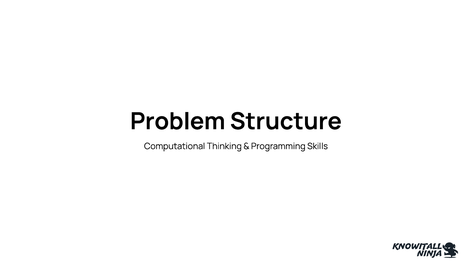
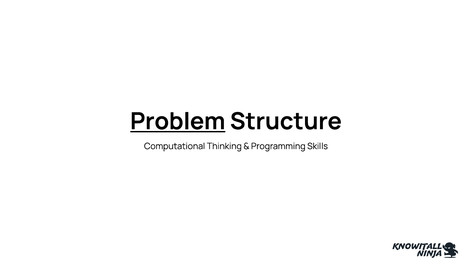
Problem underline: none -> present (178, 121)
